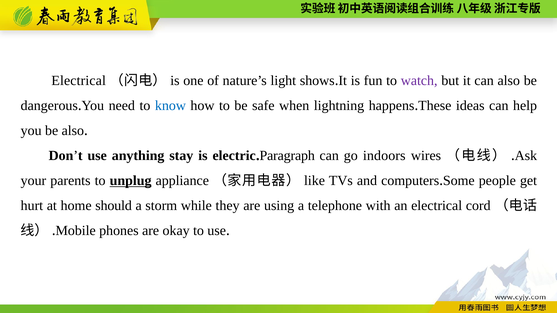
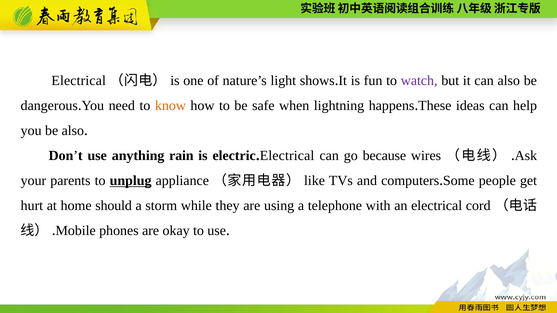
know colour: blue -> orange (170, 106)
stay: stay -> rain (181, 156)
Paragraph: Paragraph -> Electrical (287, 156)
indoors: indoors -> because (384, 156)
